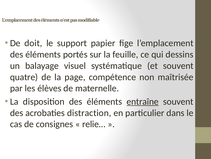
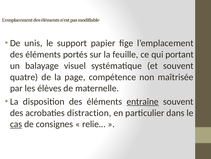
doit: doit -> unis (33, 43)
dessins: dessins -> portant (180, 54)
cas underline: none -> present (16, 124)
